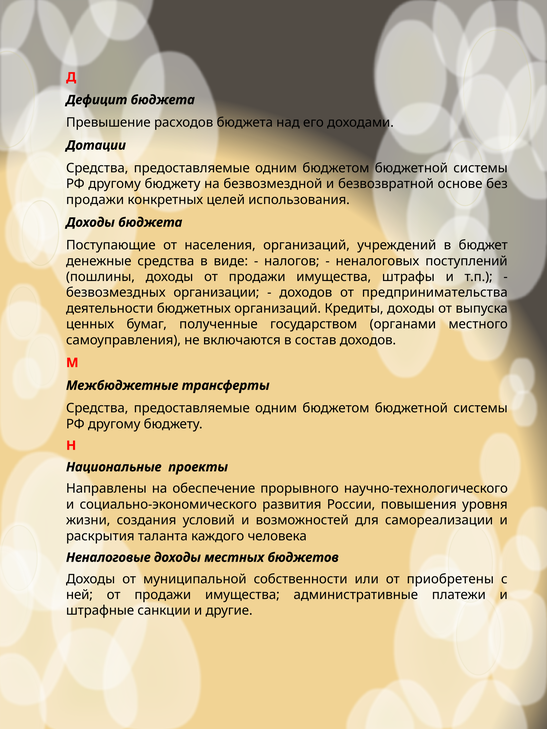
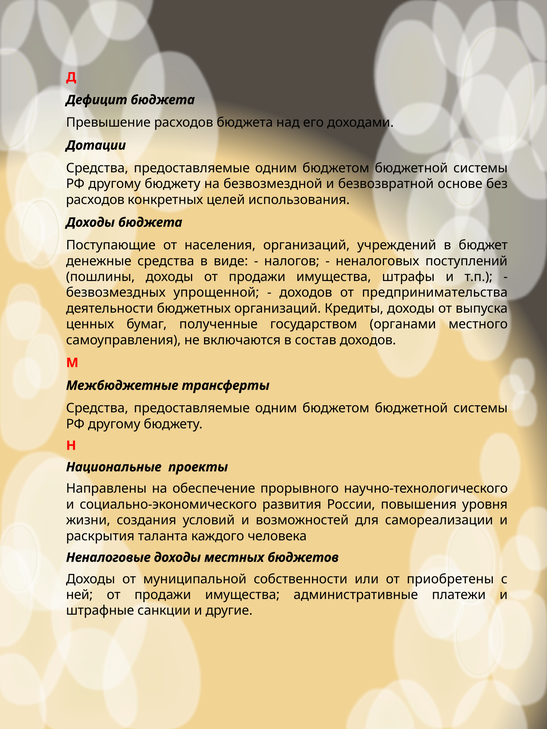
продажи: продажи -> расходов (95, 200)
организации: организации -> упрощенной (216, 293)
